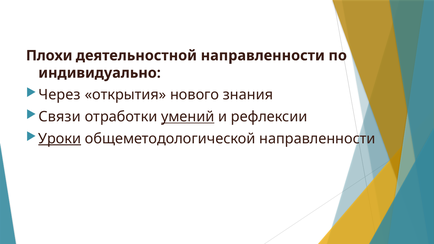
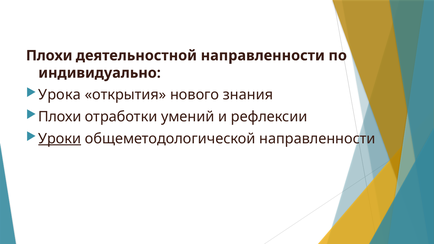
Через: Через -> Урока (60, 95)
Связи: Связи -> Плохи (60, 117)
умений underline: present -> none (188, 117)
